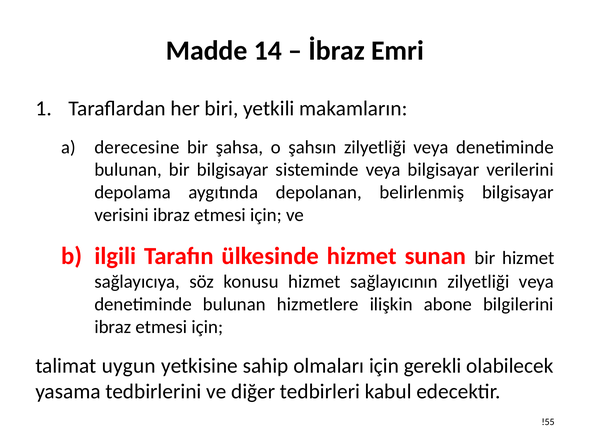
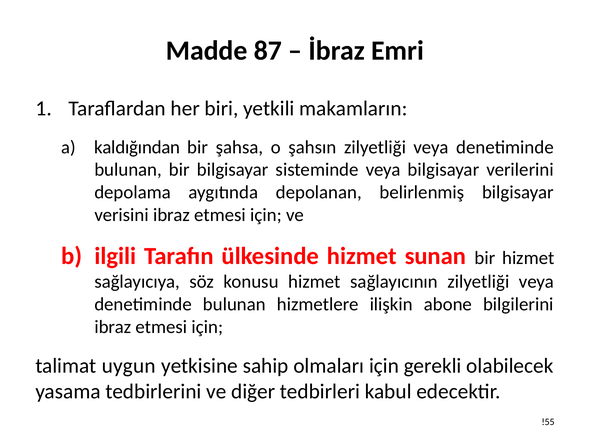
14: 14 -> 87 (268, 51)
derecesine: derecesine -> kaldığından (137, 147)
